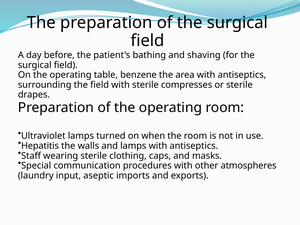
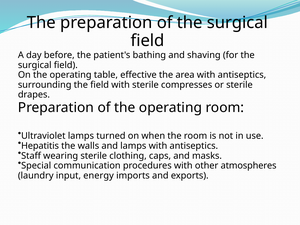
benzene: benzene -> effective (138, 75)
aseptic: aseptic -> energy (99, 176)
